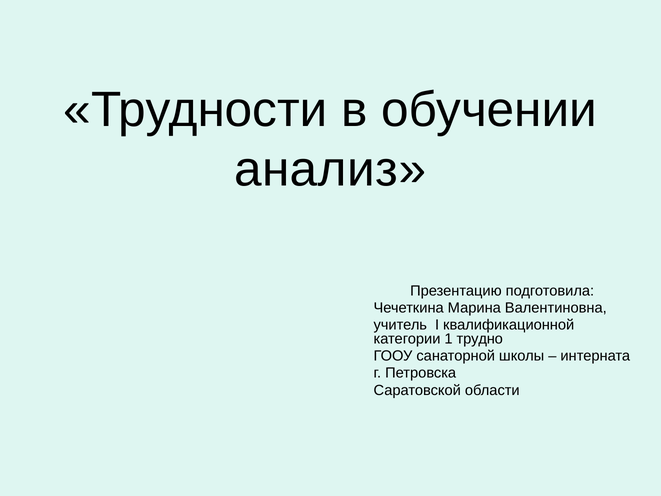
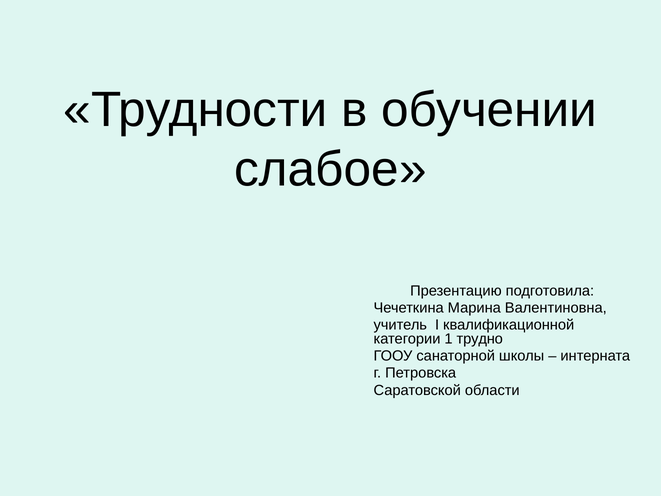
анализ: анализ -> слабое (330, 169)
